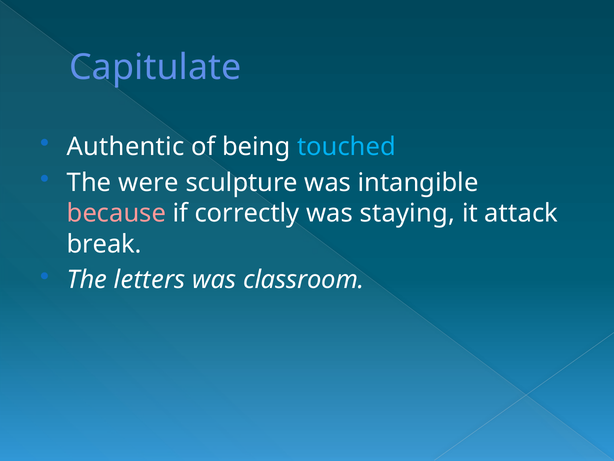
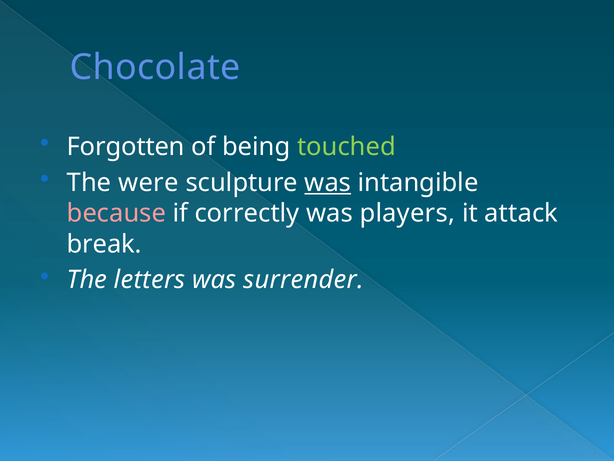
Capitulate: Capitulate -> Chocolate (155, 67)
Authentic: Authentic -> Forgotten (126, 147)
touched colour: light blue -> light green (346, 147)
was underline: none -> present (328, 182)
staying: staying -> players (407, 213)
classroom: classroom -> surrender (304, 280)
